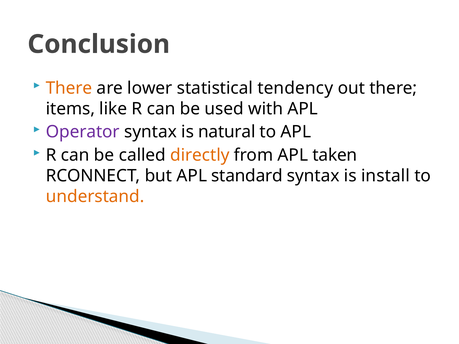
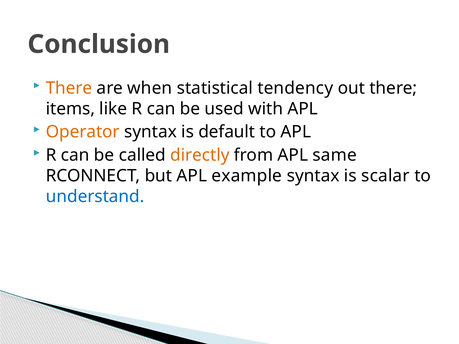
lower: lower -> when (150, 88)
Operator colour: purple -> orange (83, 132)
natural: natural -> default (227, 132)
taken: taken -> same (335, 155)
standard: standard -> example (247, 176)
install: install -> scalar (385, 176)
understand colour: orange -> blue (95, 197)
